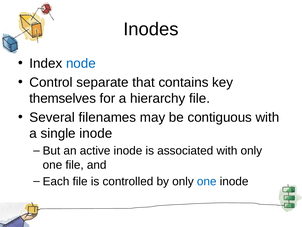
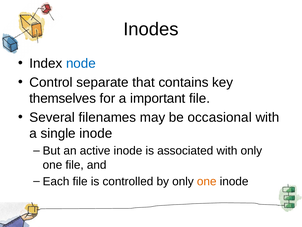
hierarchy: hierarchy -> important (158, 98)
contiguous: contiguous -> occasional (220, 117)
one colour: blue -> orange (207, 181)
